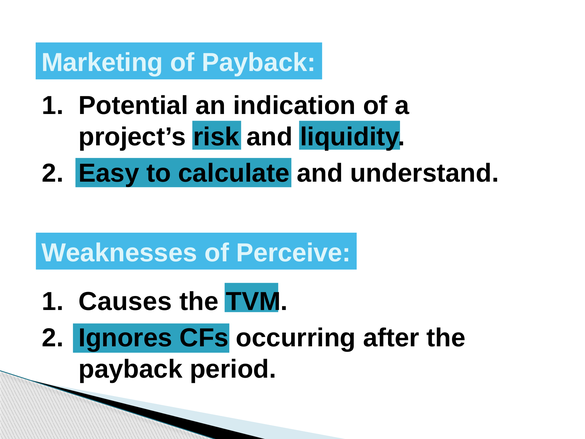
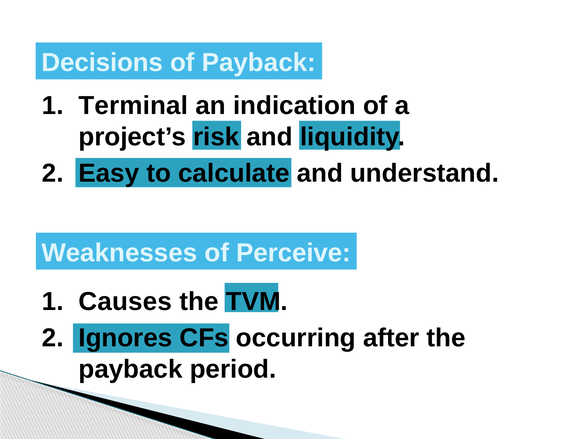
Marketing: Marketing -> Decisions (102, 63)
Potential: Potential -> Terminal (133, 106)
